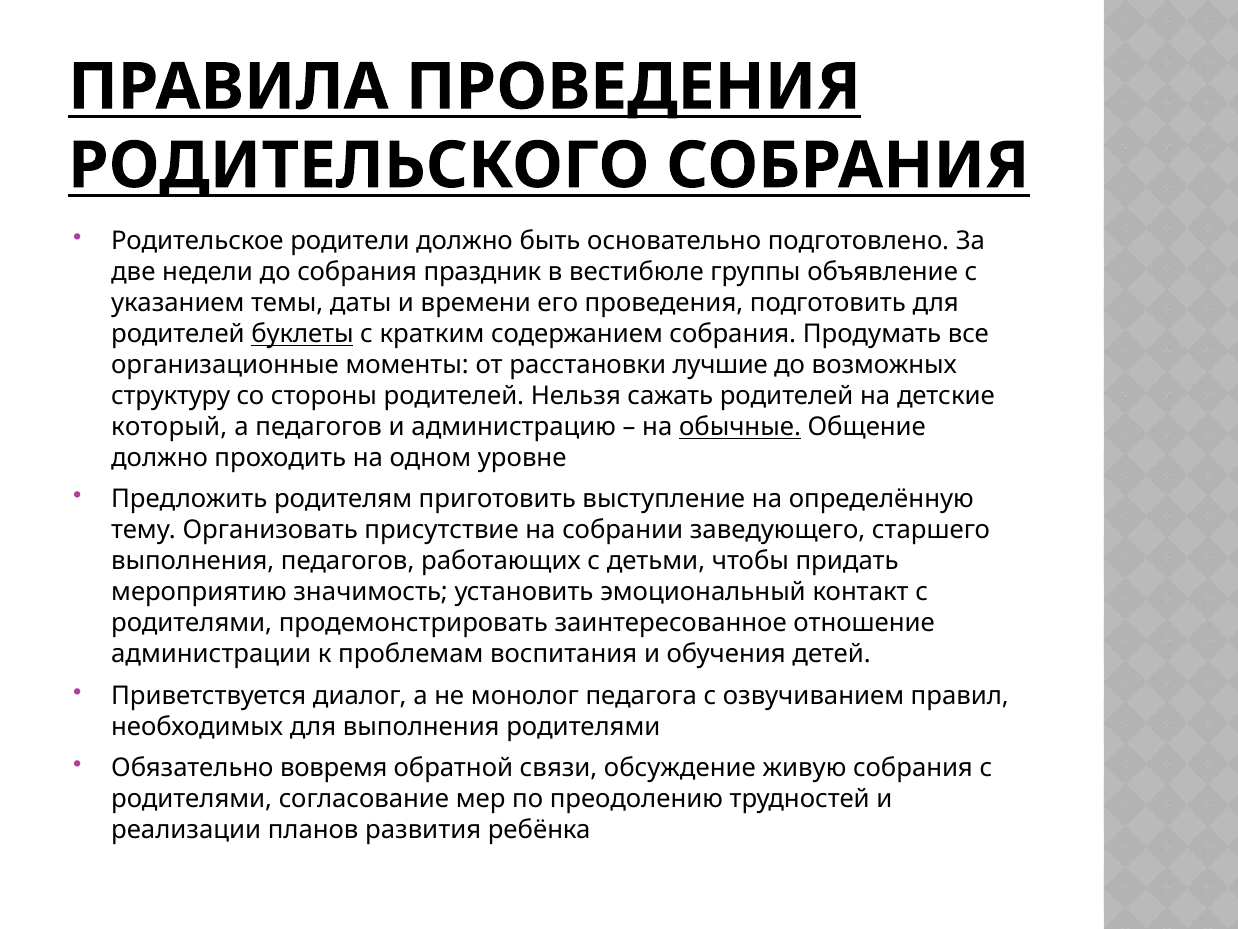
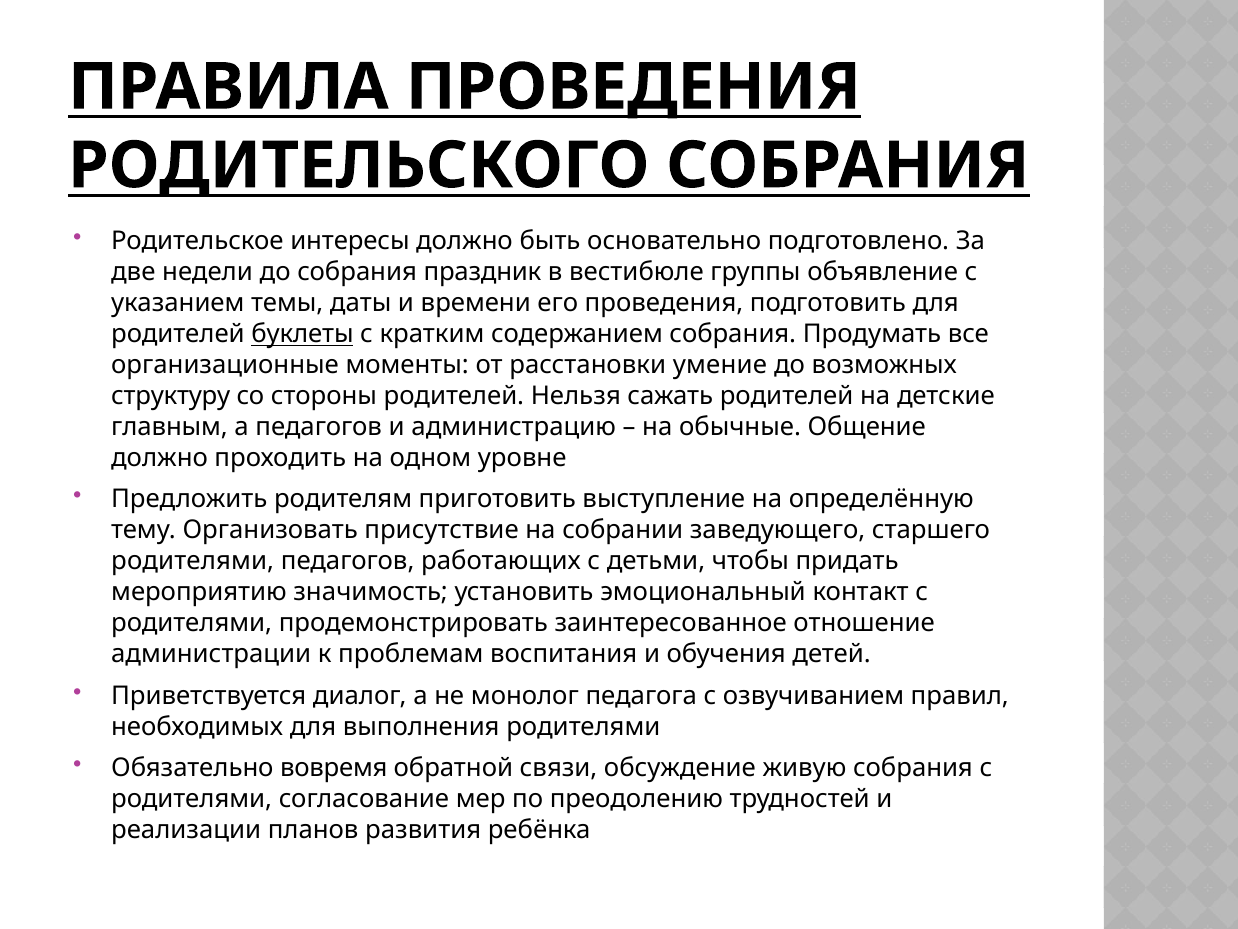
родители: родители -> интересы (350, 241)
лучшие: лучшие -> умение (720, 365)
который: который -> главным (169, 427)
обычные underline: present -> none (740, 427)
выполнения: выполнения -> родителями (193, 561)
